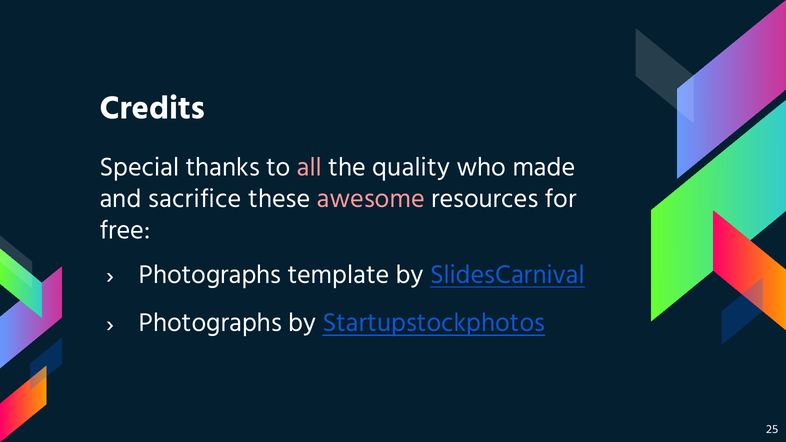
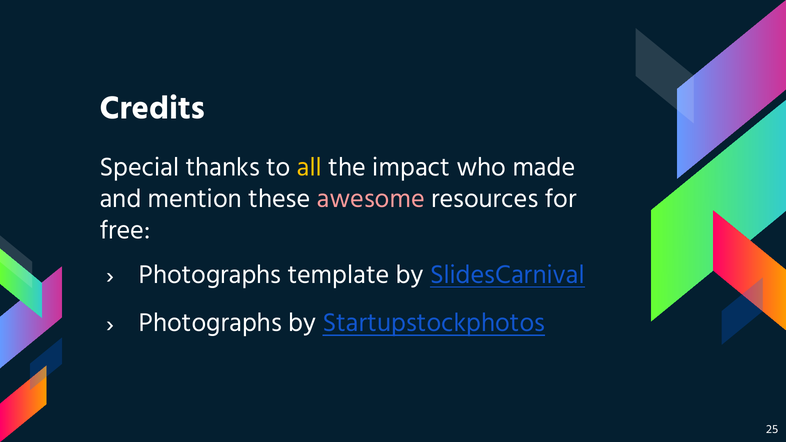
all colour: pink -> yellow (309, 167)
quality: quality -> impact (411, 167)
sacrifice: sacrifice -> mention (195, 199)
